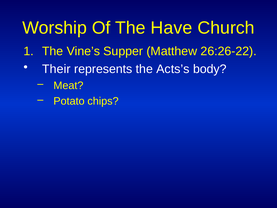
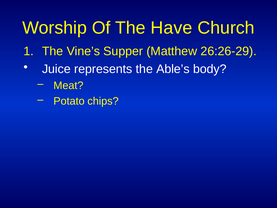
26:26-22: 26:26-22 -> 26:26-29 (229, 51)
Their: Their -> Juice (56, 69)
Acts’s: Acts’s -> Able’s (173, 69)
